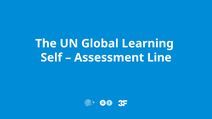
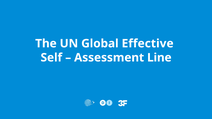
Learning: Learning -> Effective (148, 44)
